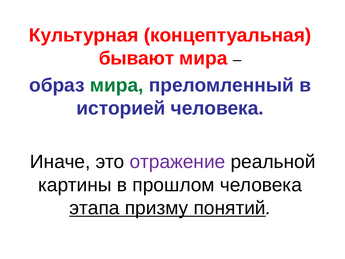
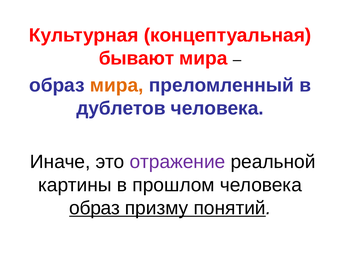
мира colour: green -> orange (117, 85)
историей: историей -> дублетов (121, 108)
этапа: этапа -> образ (95, 208)
